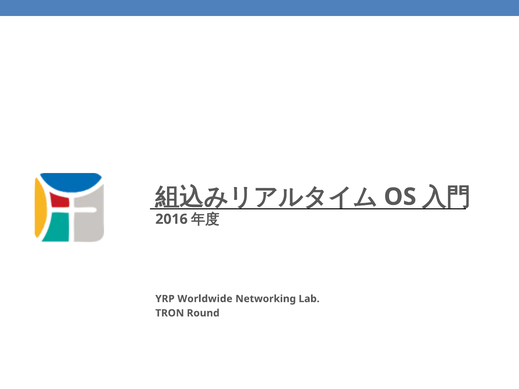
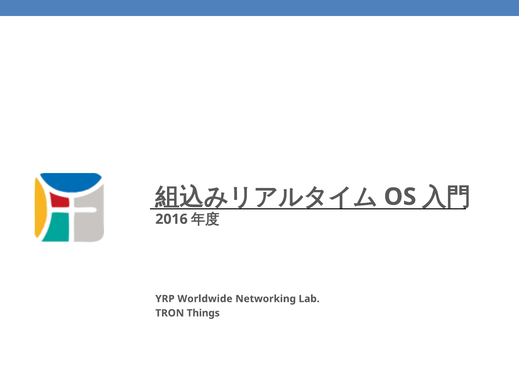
Round: Round -> Things (203, 313)
